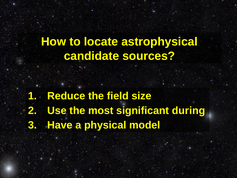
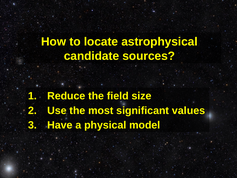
during: during -> values (189, 110)
